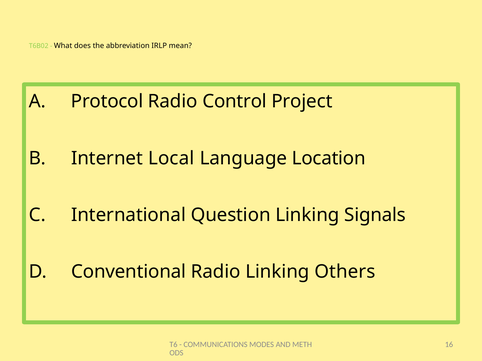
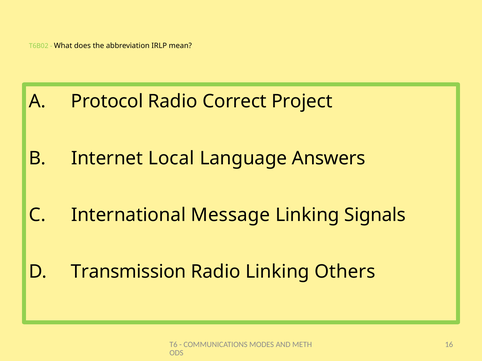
Control: Control -> Correct (235, 102)
Location: Location -> Answers (329, 158)
Question: Question -> Message (231, 215)
Conventional: Conventional -> Transmission (129, 272)
